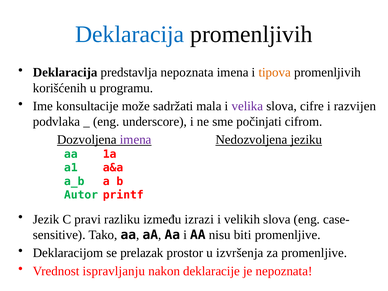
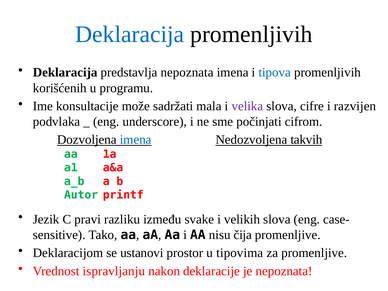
tipova colour: orange -> blue (275, 72)
imena colour: purple -> blue (136, 140)
jeziku: jeziku -> takvih (306, 140)
izrazi: izrazi -> svake (199, 219)
biti: biti -> čija (243, 235)
prelazak: prelazak -> ustanovi (142, 253)
izvršenja: izvršenja -> tipovima (240, 253)
